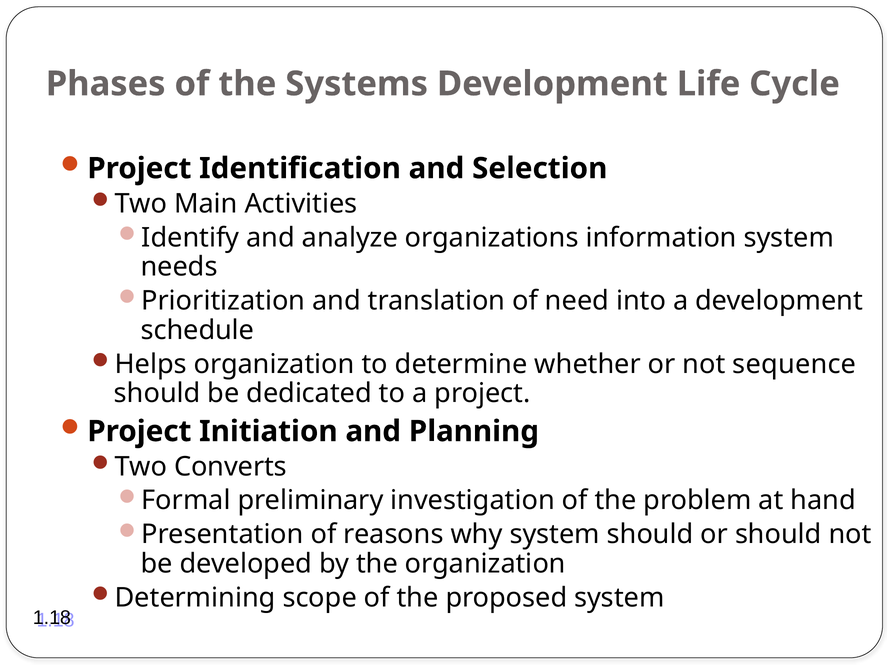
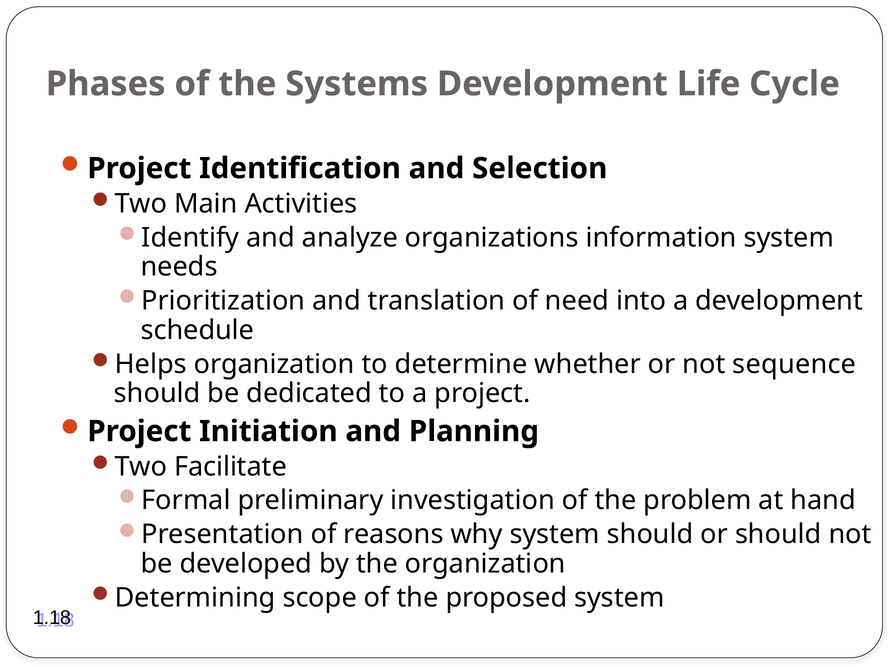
Converts: Converts -> Facilitate (230, 466)
